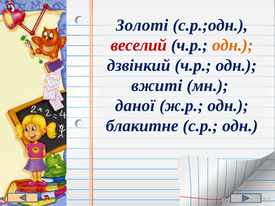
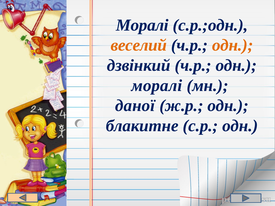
Золоті: Золоті -> Моралі (142, 25)
веселий colour: red -> orange (139, 45)
вжиті: вжиті -> моралі (157, 86)
